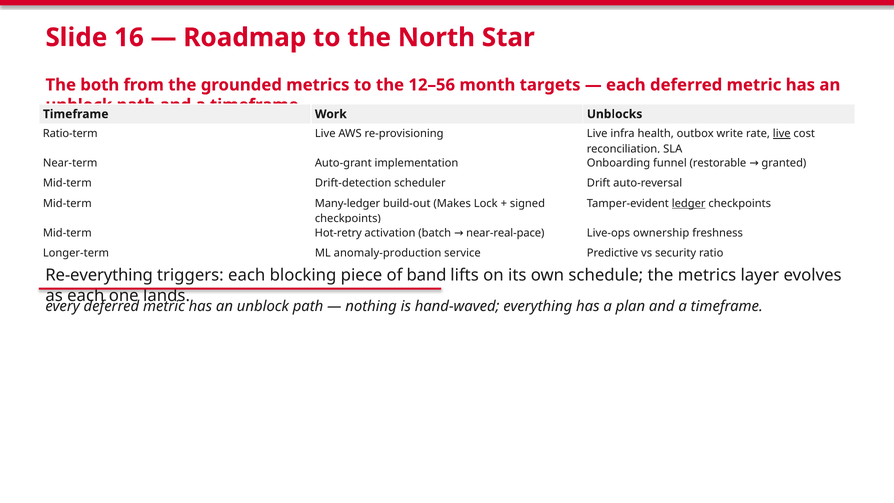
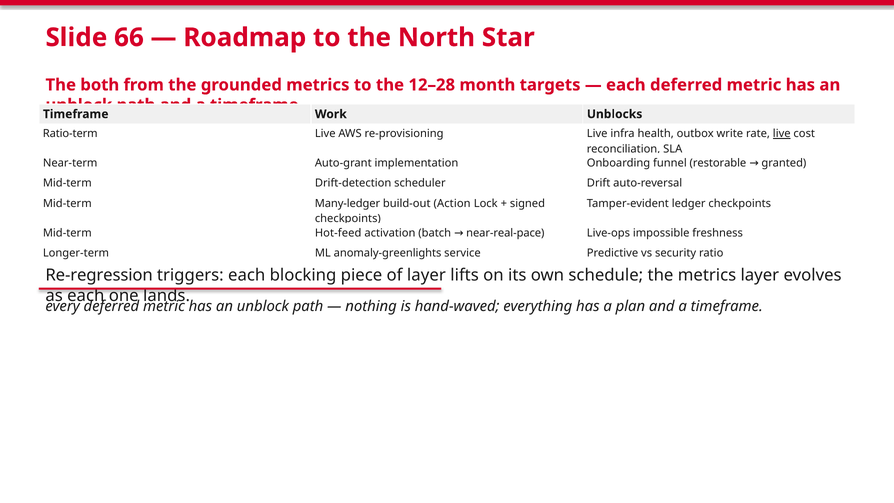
16: 16 -> 66 (129, 38)
12–56: 12–56 -> 12–28 (432, 85)
Makes: Makes -> Action (452, 203)
ledger underline: present -> none (689, 203)
ownership: ownership -> impossible (661, 233)
Hot-retry: Hot-retry -> Hot-feed (338, 233)
anomaly-production: anomaly-production -> anomaly-greenlights (388, 253)
Re-everything: Re-everything -> Re-regression (99, 275)
of band: band -> layer (426, 275)
